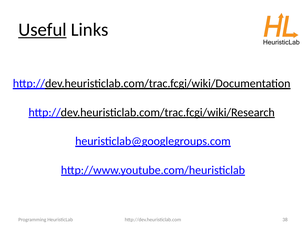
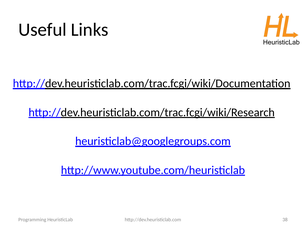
Useful underline: present -> none (42, 30)
